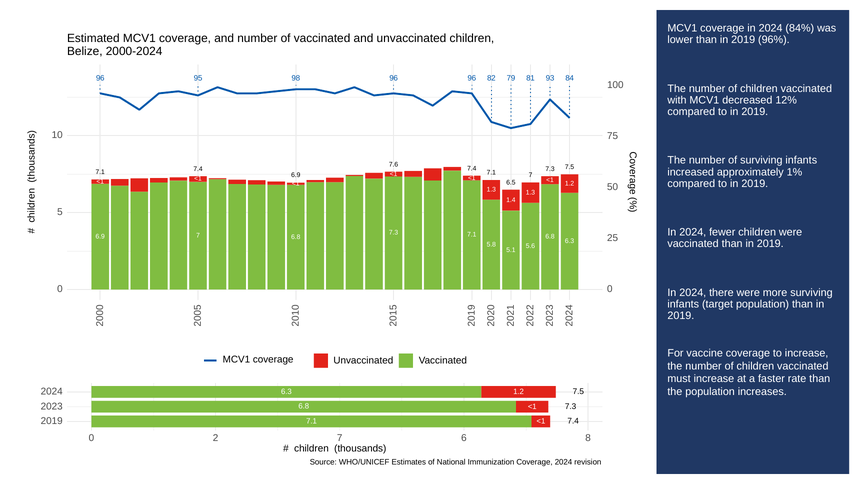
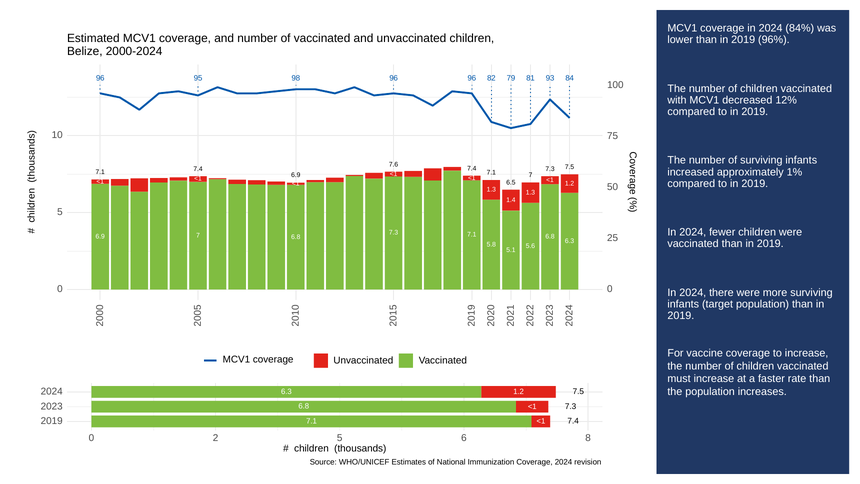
2 7: 7 -> 5 (340, 438)
